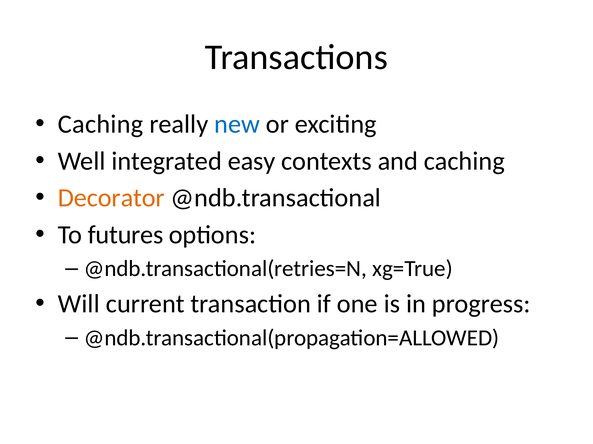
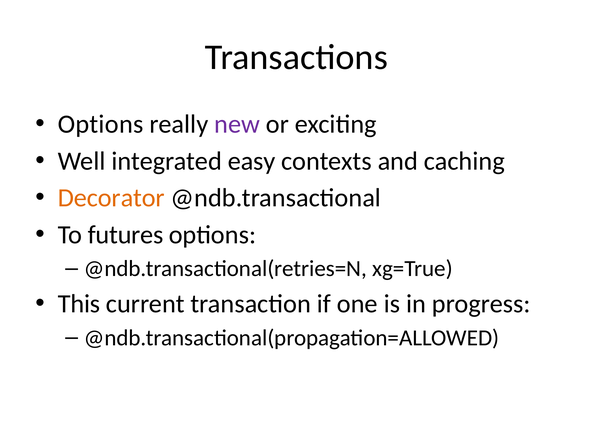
Caching: Caching -> Options (101, 124)
new colour: blue -> purple (237, 124)
Will: Will -> This (79, 304)
